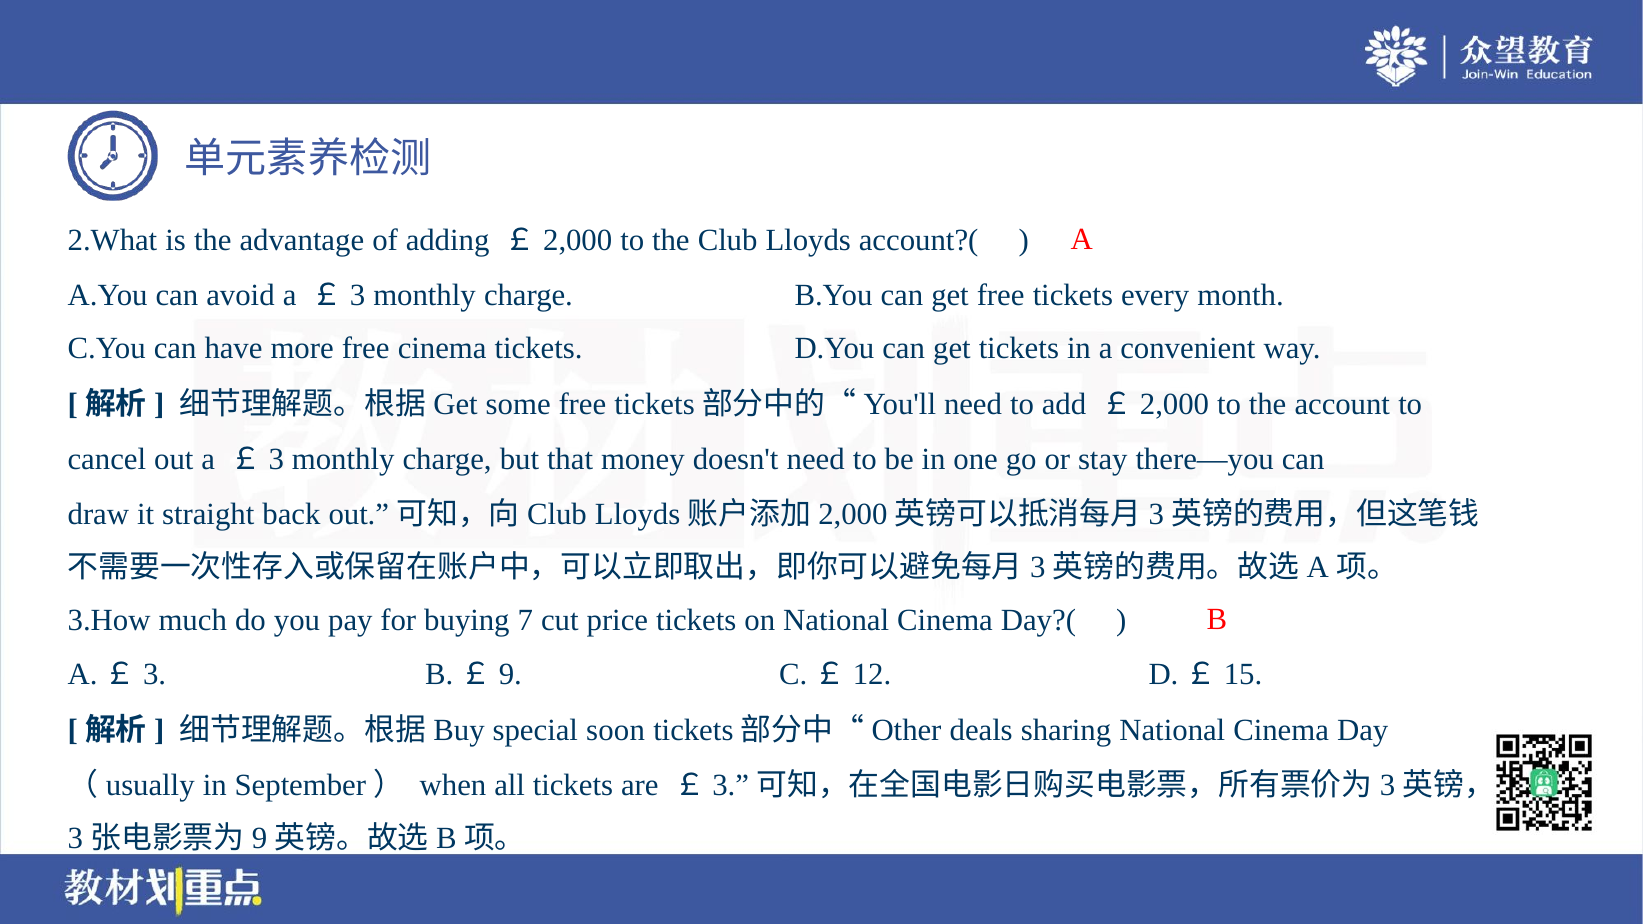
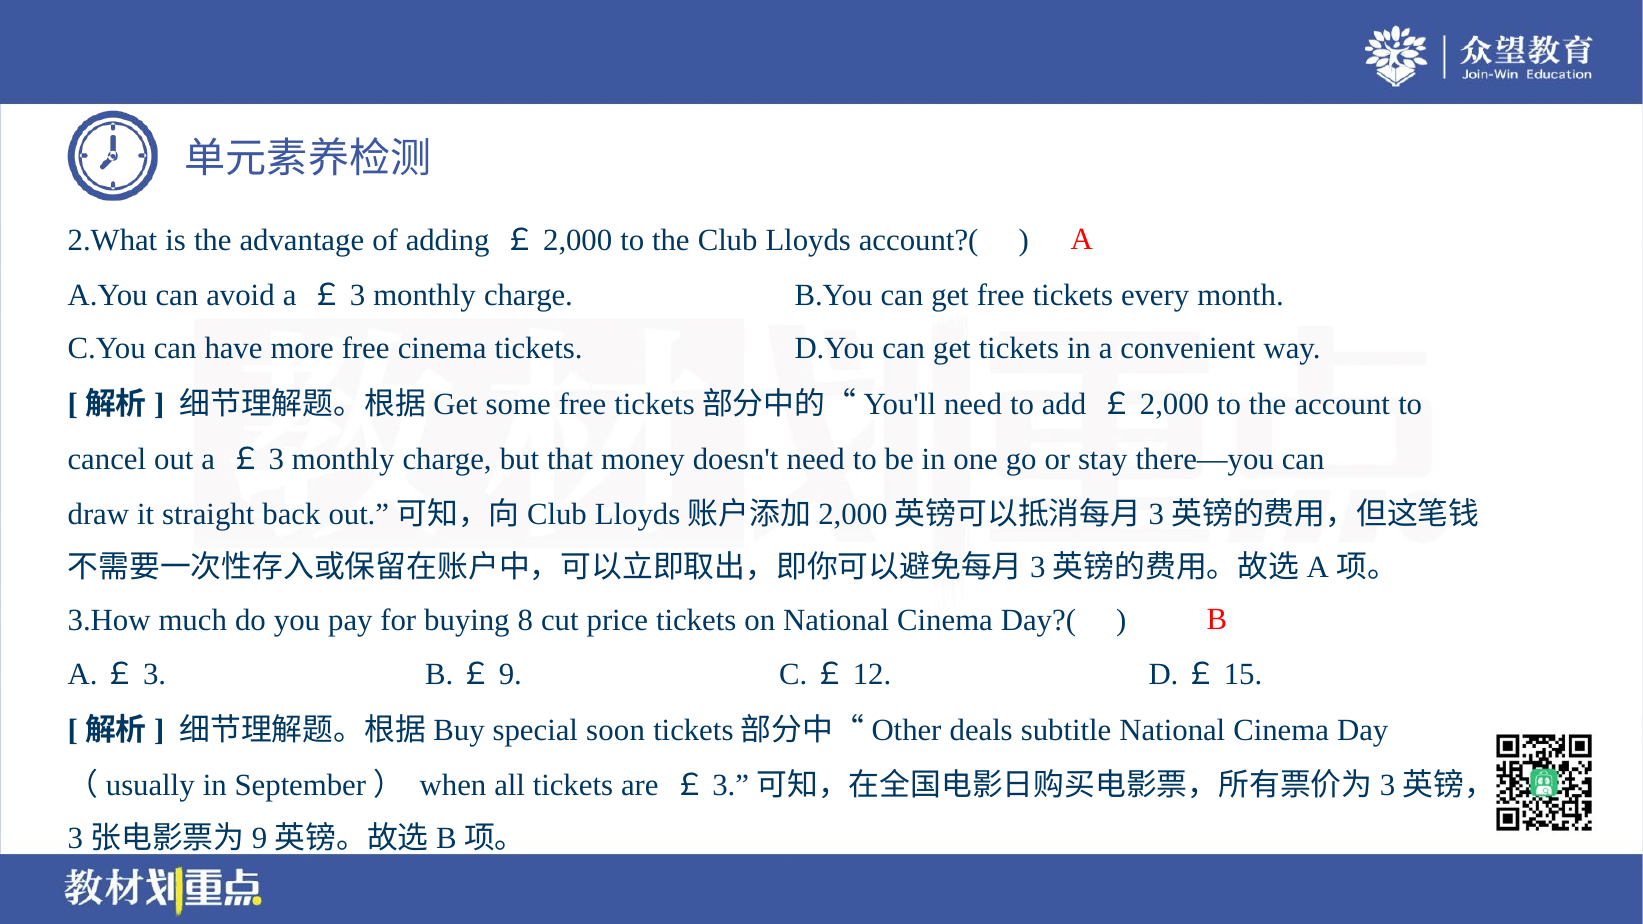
7: 7 -> 8 (525, 620)
sharing: sharing -> subtitle (1066, 730)
